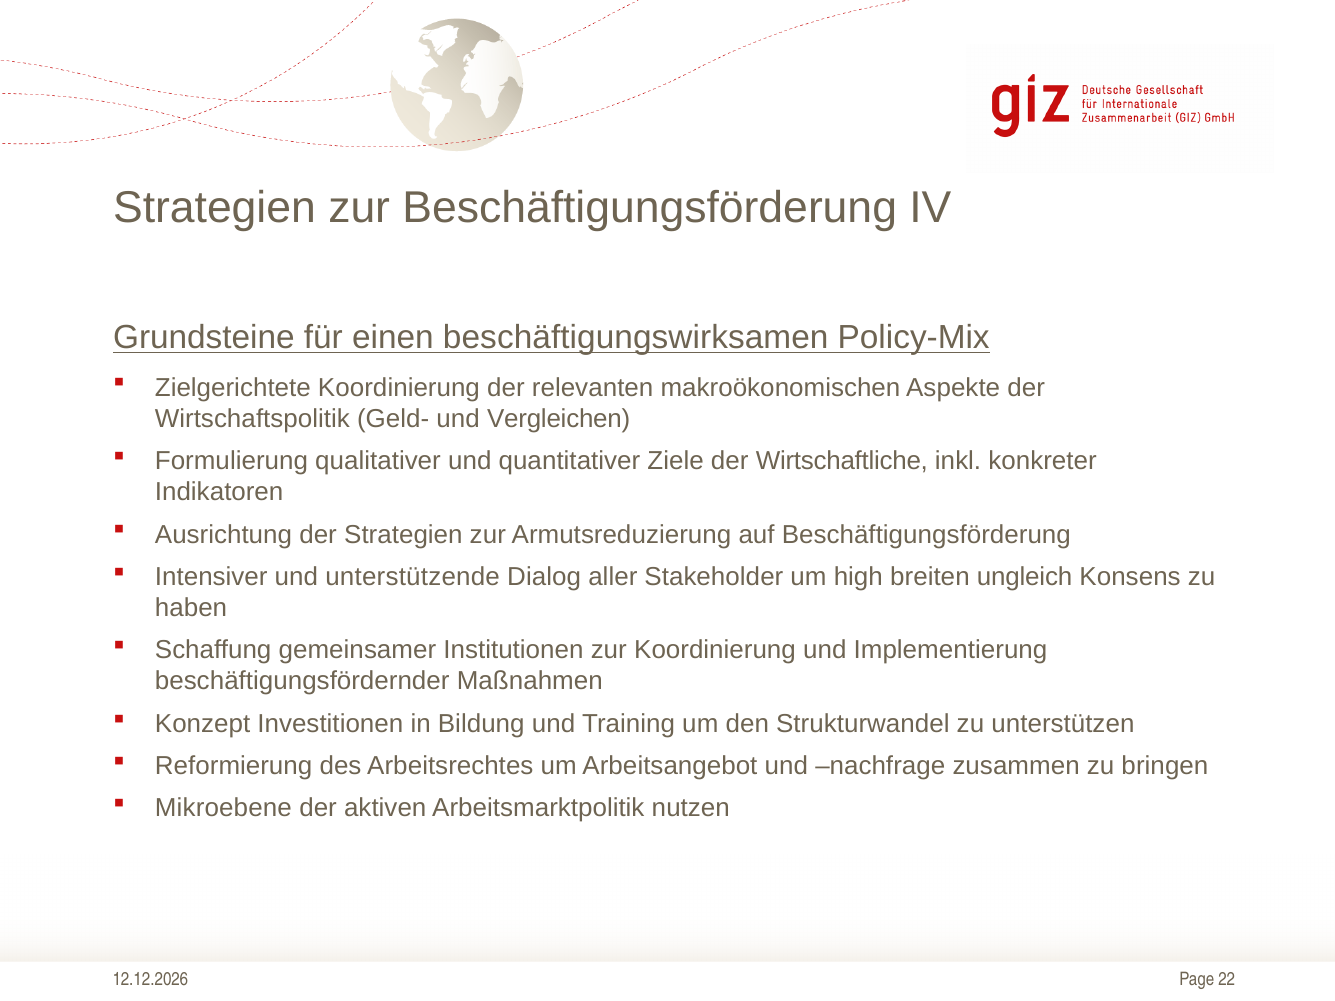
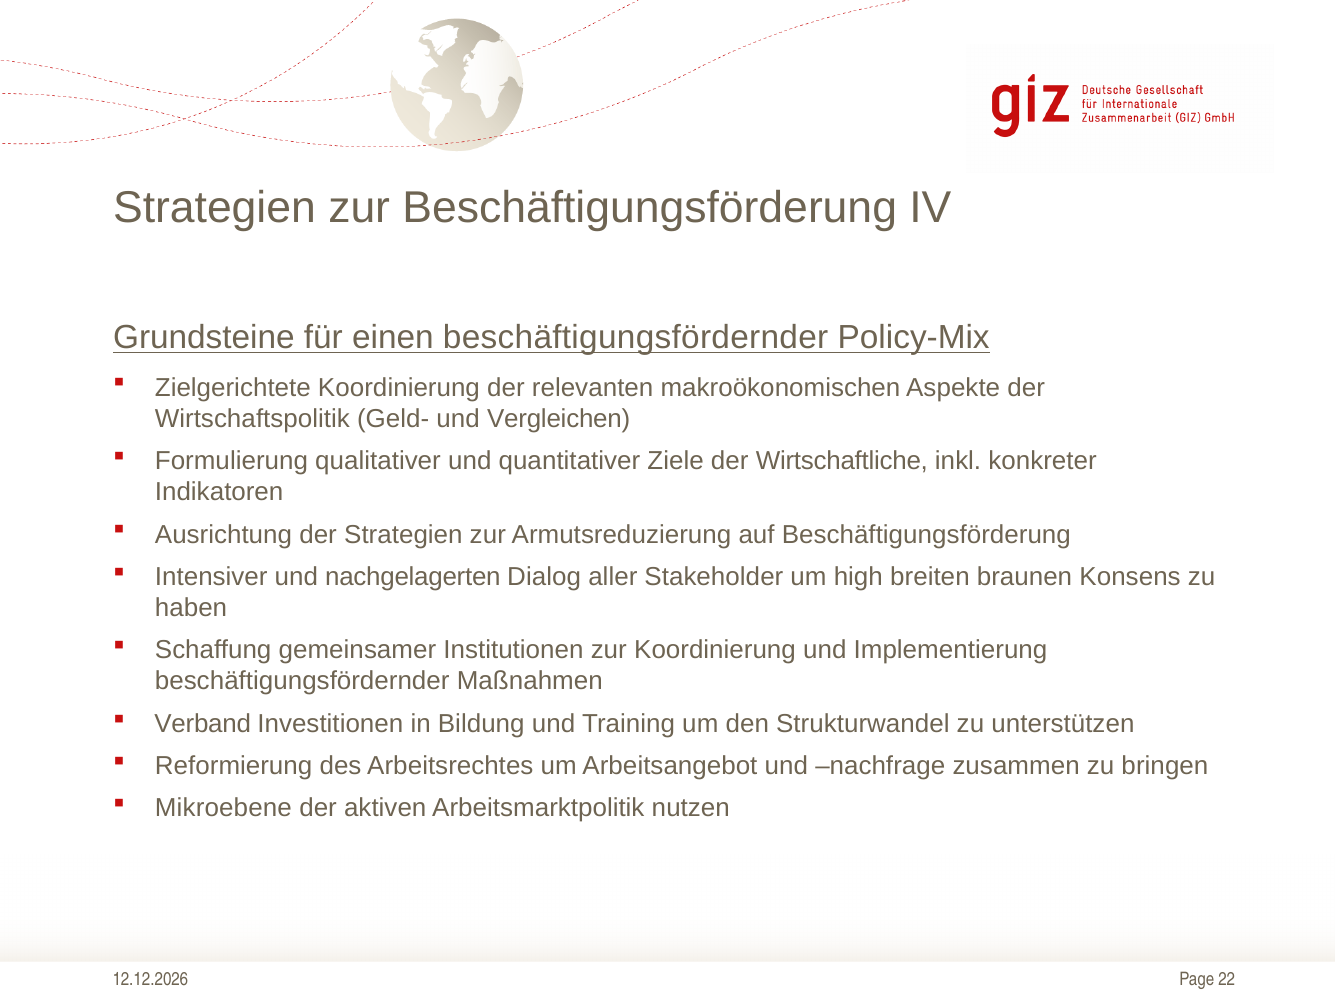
einen beschäftigungswirksamen: beschäftigungswirksamen -> beschäftigungsfördernder (636, 338)
unterstützende: unterstützende -> nachgelagerten (413, 577)
ungleich: ungleich -> braunen (1024, 577)
Konzept: Konzept -> Verband (203, 724)
